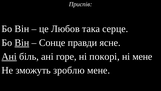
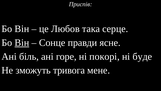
Ані underline: present -> none (9, 56)
ні мене: мене -> буде (142, 56)
зроблю: зроблю -> тривога (69, 70)
